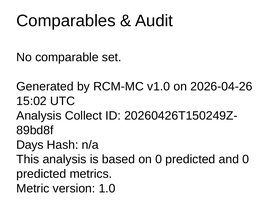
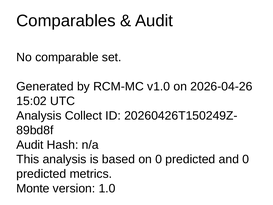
Days: Days -> Audit (30, 145)
Metric: Metric -> Monte (33, 188)
